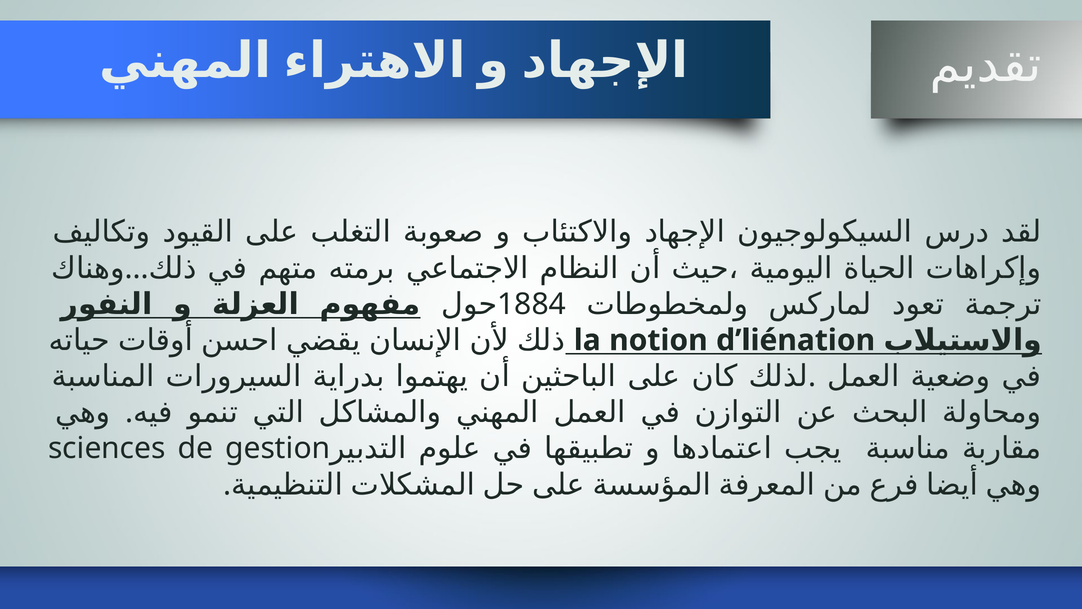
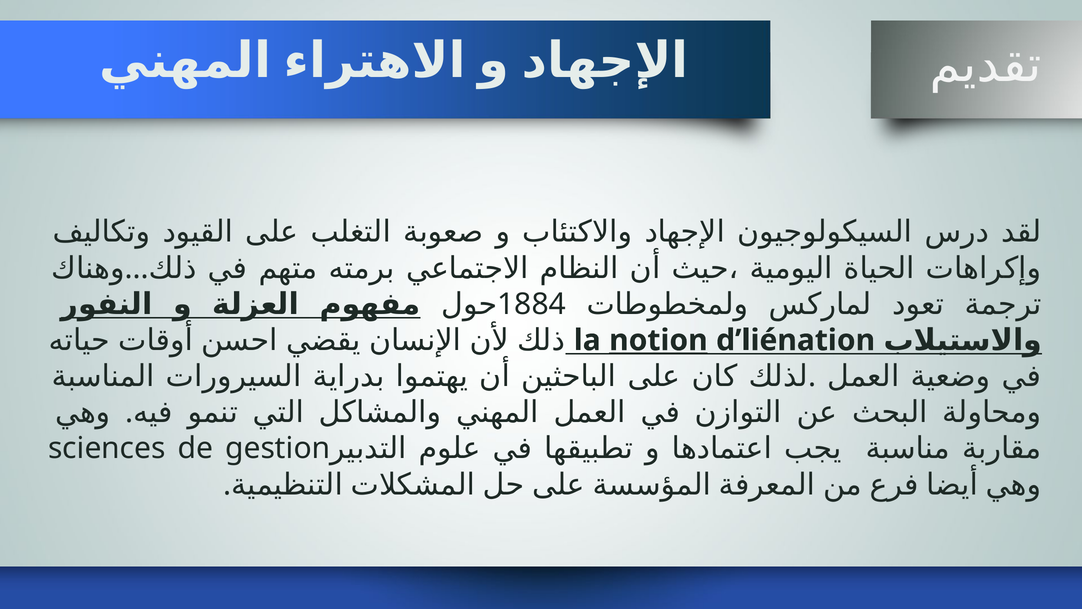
notion underline: none -> present (658, 340)
